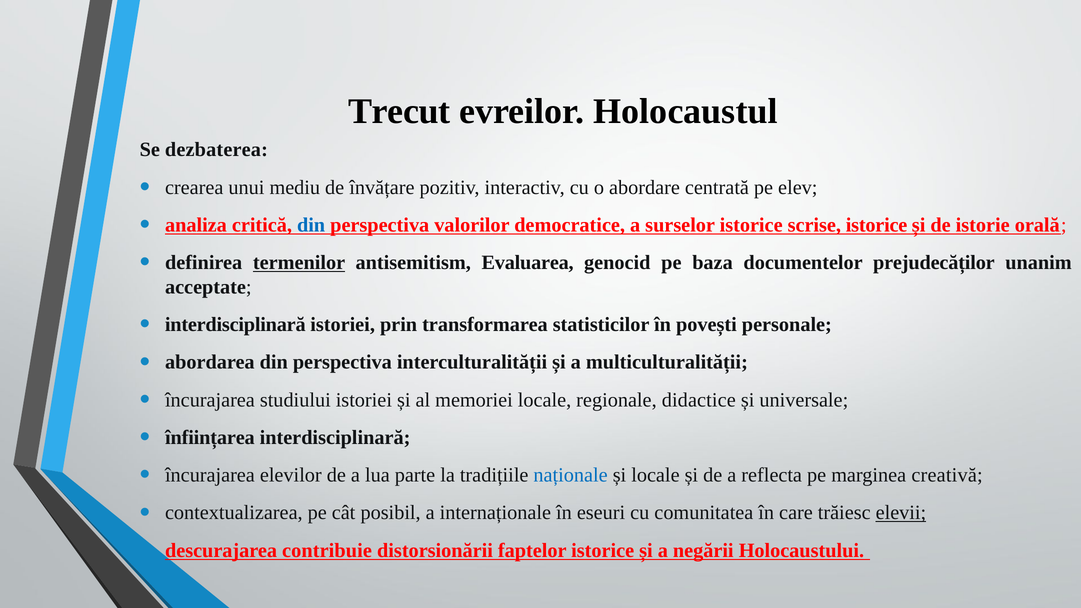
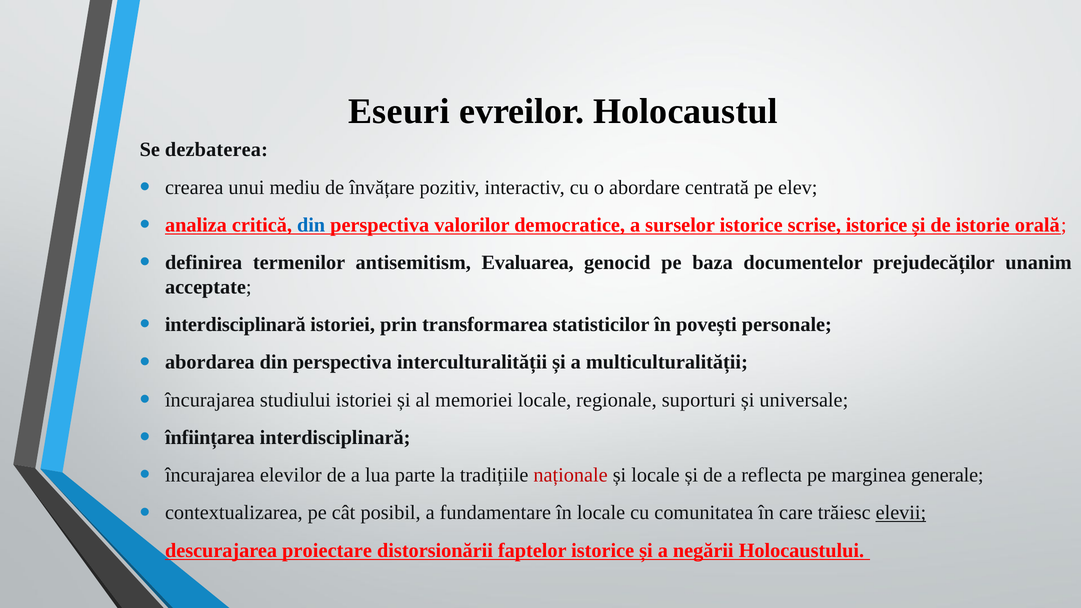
Trecut: Trecut -> Eseuri (399, 111)
termenilor underline: present -> none (299, 263)
didactice: didactice -> suporturi (699, 400)
naționale colour: blue -> red (571, 475)
creativă: creativă -> generale (947, 475)
internaționale: internaționale -> fundamentare (495, 513)
în eseuri: eseuri -> locale (601, 513)
contribuie: contribuie -> proiectare (327, 550)
